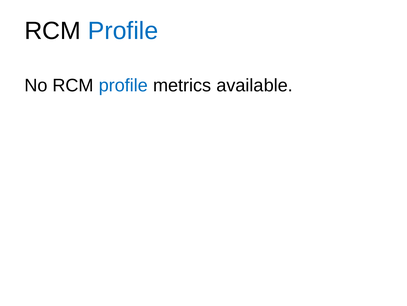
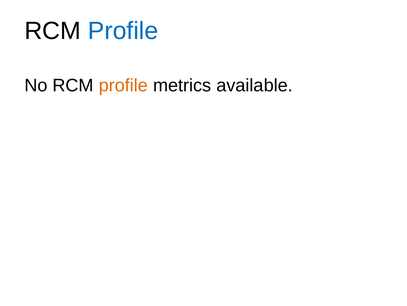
profile colour: blue -> orange (123, 85)
